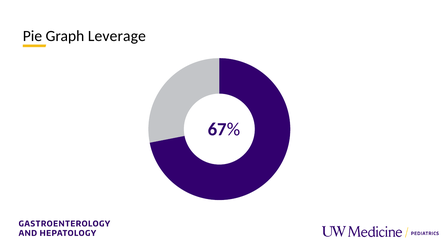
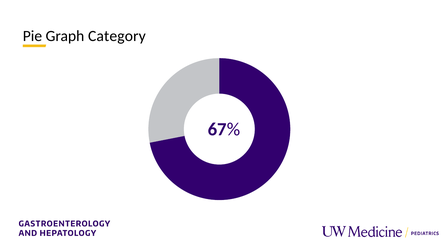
Leverage: Leverage -> Category (117, 36)
